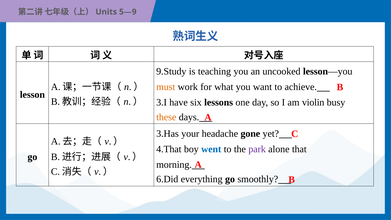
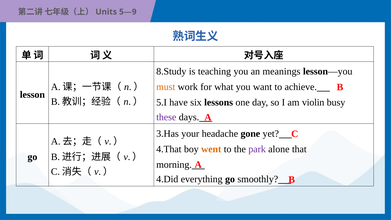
9.Study: 9.Study -> 8.Study (171, 71)
uncooked: uncooked -> meanings (281, 71)
3.I: 3.I -> 5.I (162, 102)
these colour: orange -> purple (166, 117)
went colour: blue -> orange (211, 149)
6.Did: 6.Did -> 4.Did (167, 179)
